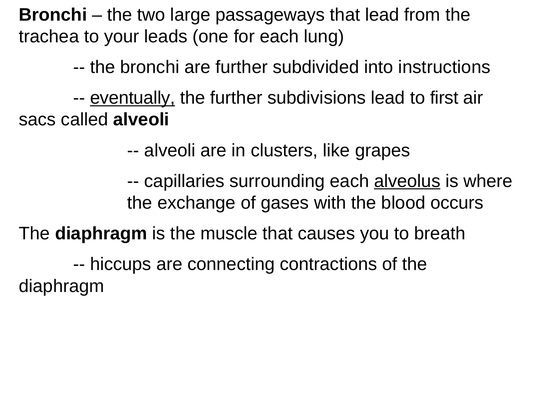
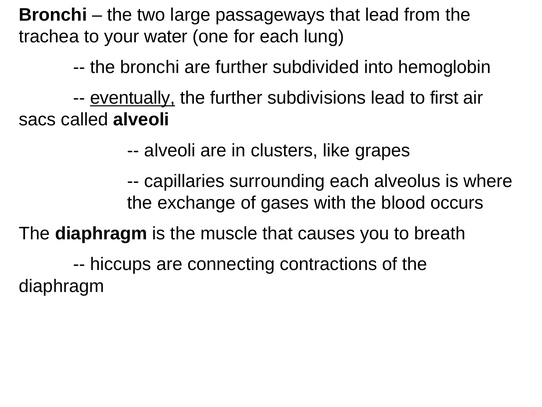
leads: leads -> water (166, 36)
instructions: instructions -> hemoglobin (445, 67)
alveolus underline: present -> none (407, 181)
